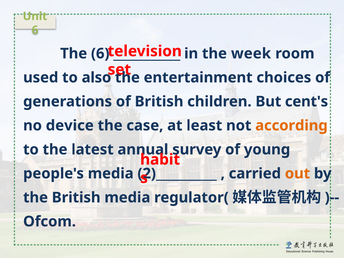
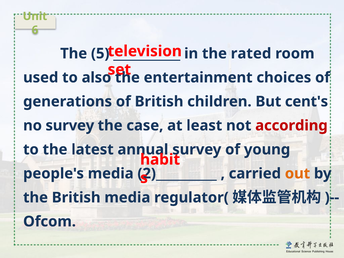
The 6: 6 -> 5 (100, 54)
week: week -> rated (251, 54)
no device: device -> survey (70, 126)
according colour: orange -> red (291, 126)
